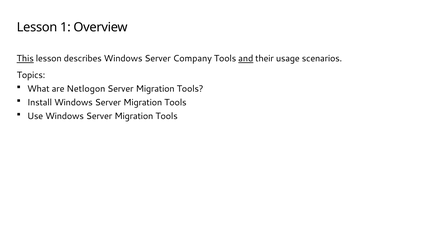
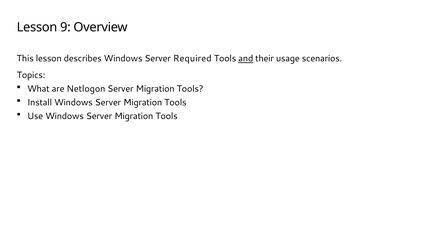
1: 1 -> 9 (65, 27)
This underline: present -> none (25, 59)
Company: Company -> Required (192, 59)
